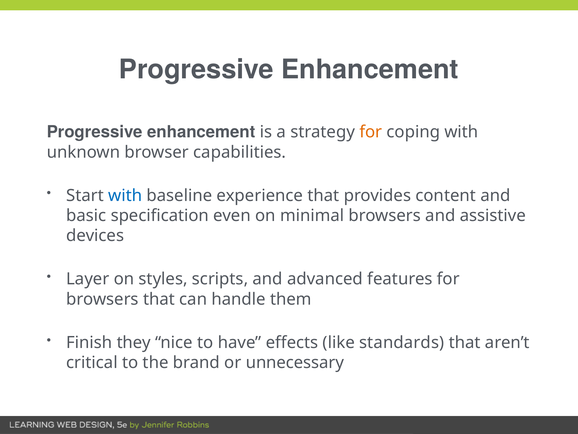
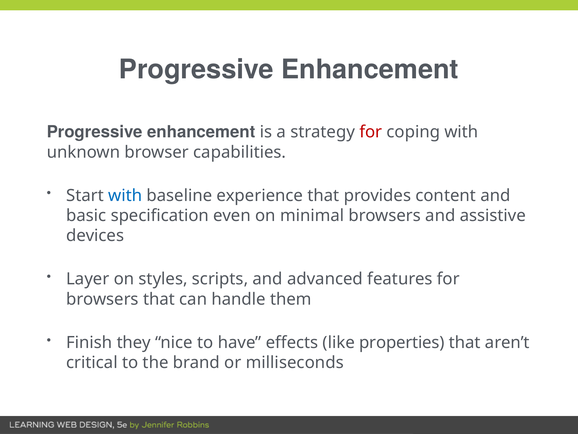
for colour: orange -> red (371, 132)
standards: standards -> properties (402, 342)
unnecessary: unnecessary -> milliseconds (295, 362)
